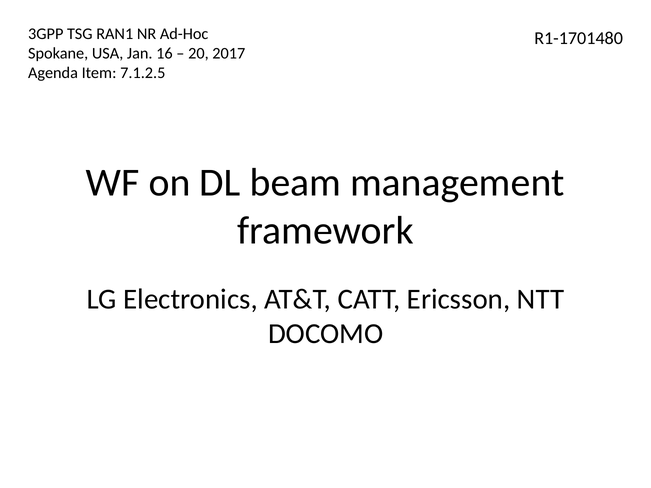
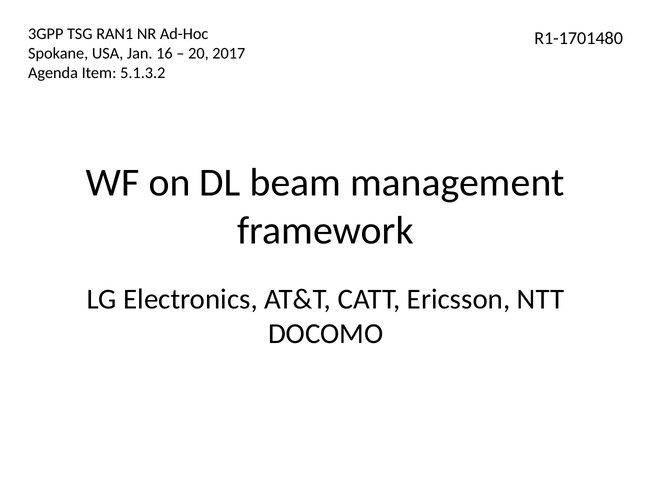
7.1.2.5: 7.1.2.5 -> 5.1.3.2 (143, 73)
